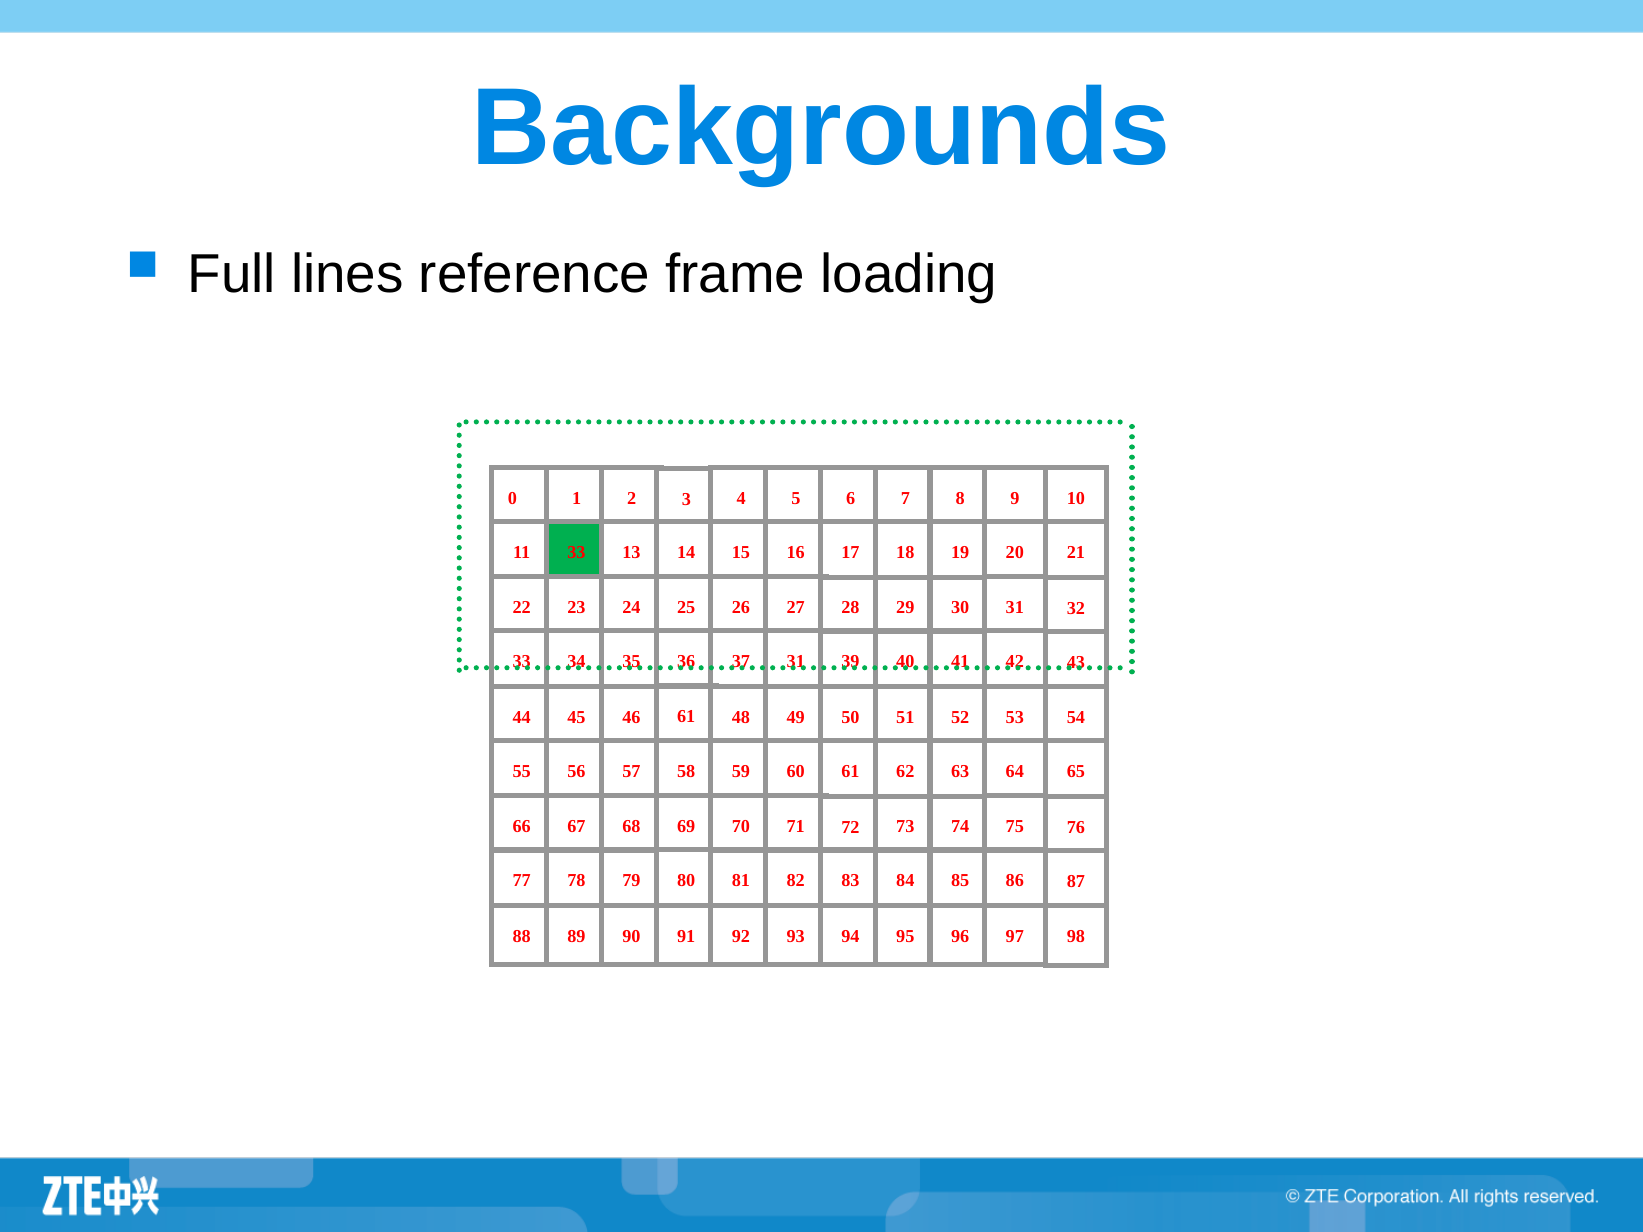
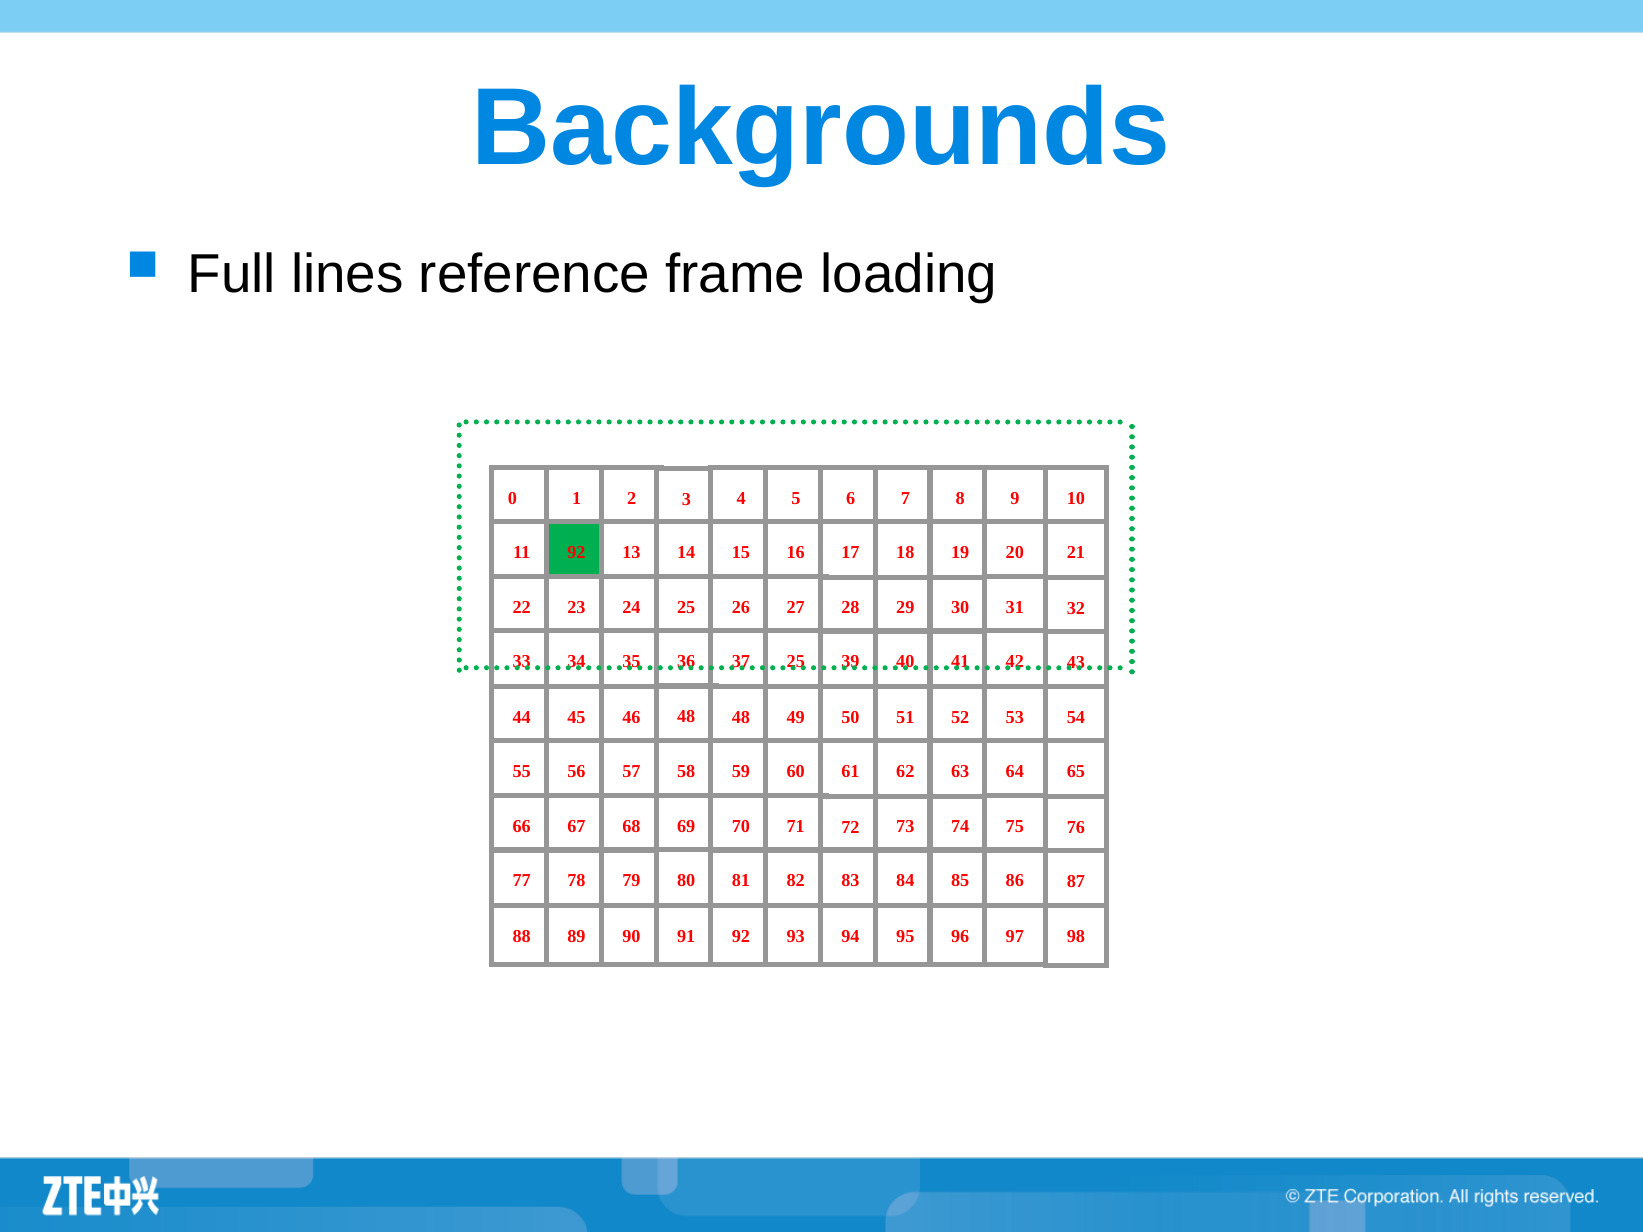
11 33: 33 -> 92 (576, 552)
37 31: 31 -> 25 (796, 662)
46 61: 61 -> 48 (686, 717)
